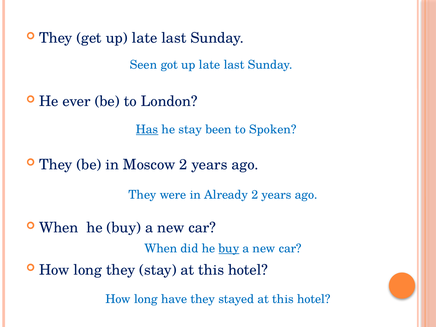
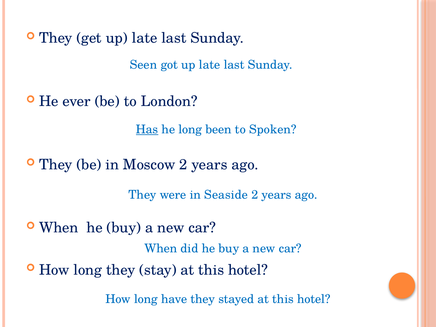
he stay: stay -> long (190, 129)
Already: Already -> Seaside (226, 195)
buy underline: present -> none (229, 248)
